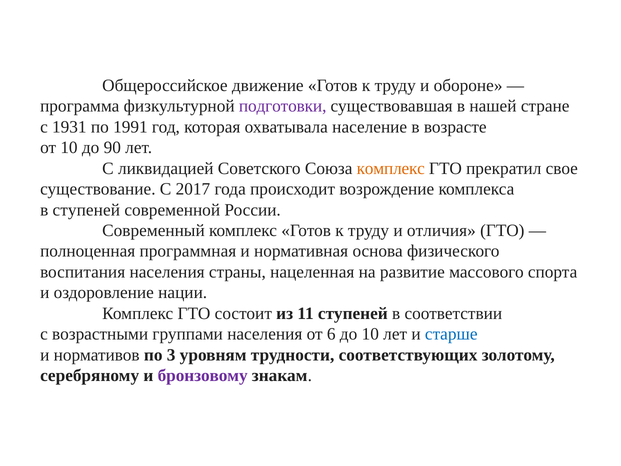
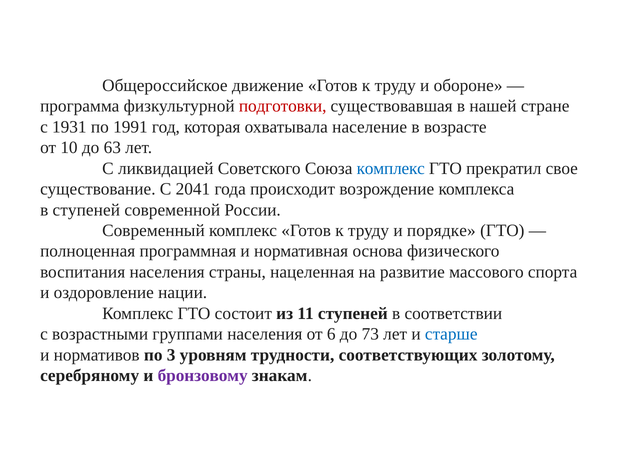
подготовки colour: purple -> red (283, 106)
90: 90 -> 63 (112, 148)
комплекс colour: orange -> blue (391, 168)
2017: 2017 -> 2041 (193, 189)
отличия: отличия -> порядке (441, 230)
до 10: 10 -> 73 (370, 334)
